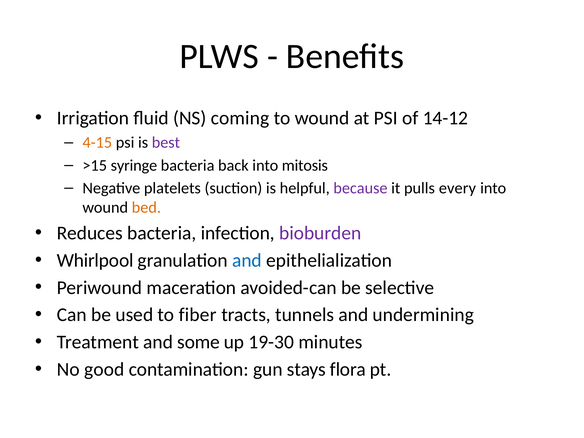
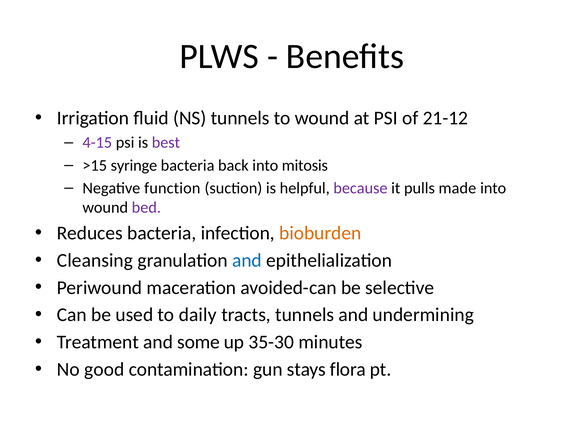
NS coming: coming -> tunnels (240, 118)
14-12: 14-12 -> 21-12 (445, 118)
4-15 colour: orange -> purple (97, 143)
platelets: platelets -> function (172, 188)
every: every -> made (457, 188)
bed colour: orange -> purple (146, 208)
bioburden colour: purple -> orange (320, 233)
Whirlpool: Whirlpool -> Cleansing (95, 260)
fiber: fiber -> daily (198, 315)
19-30: 19-30 -> 35-30 (271, 342)
